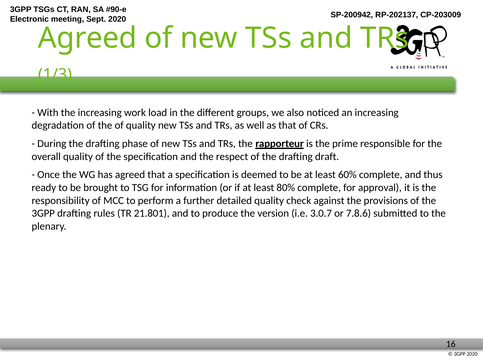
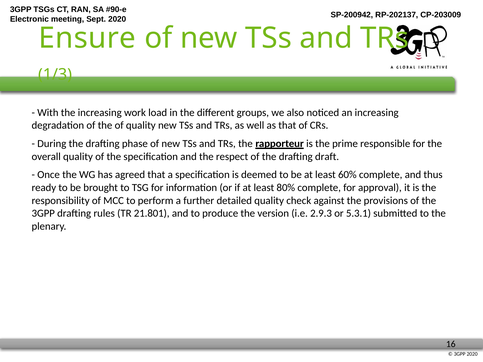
Agreed: Agreed -> Ensure (87, 38)
3.0.7: 3.0.7 -> 2.9.3 (321, 213)
7.8.6: 7.8.6 -> 5.3.1 (358, 213)
